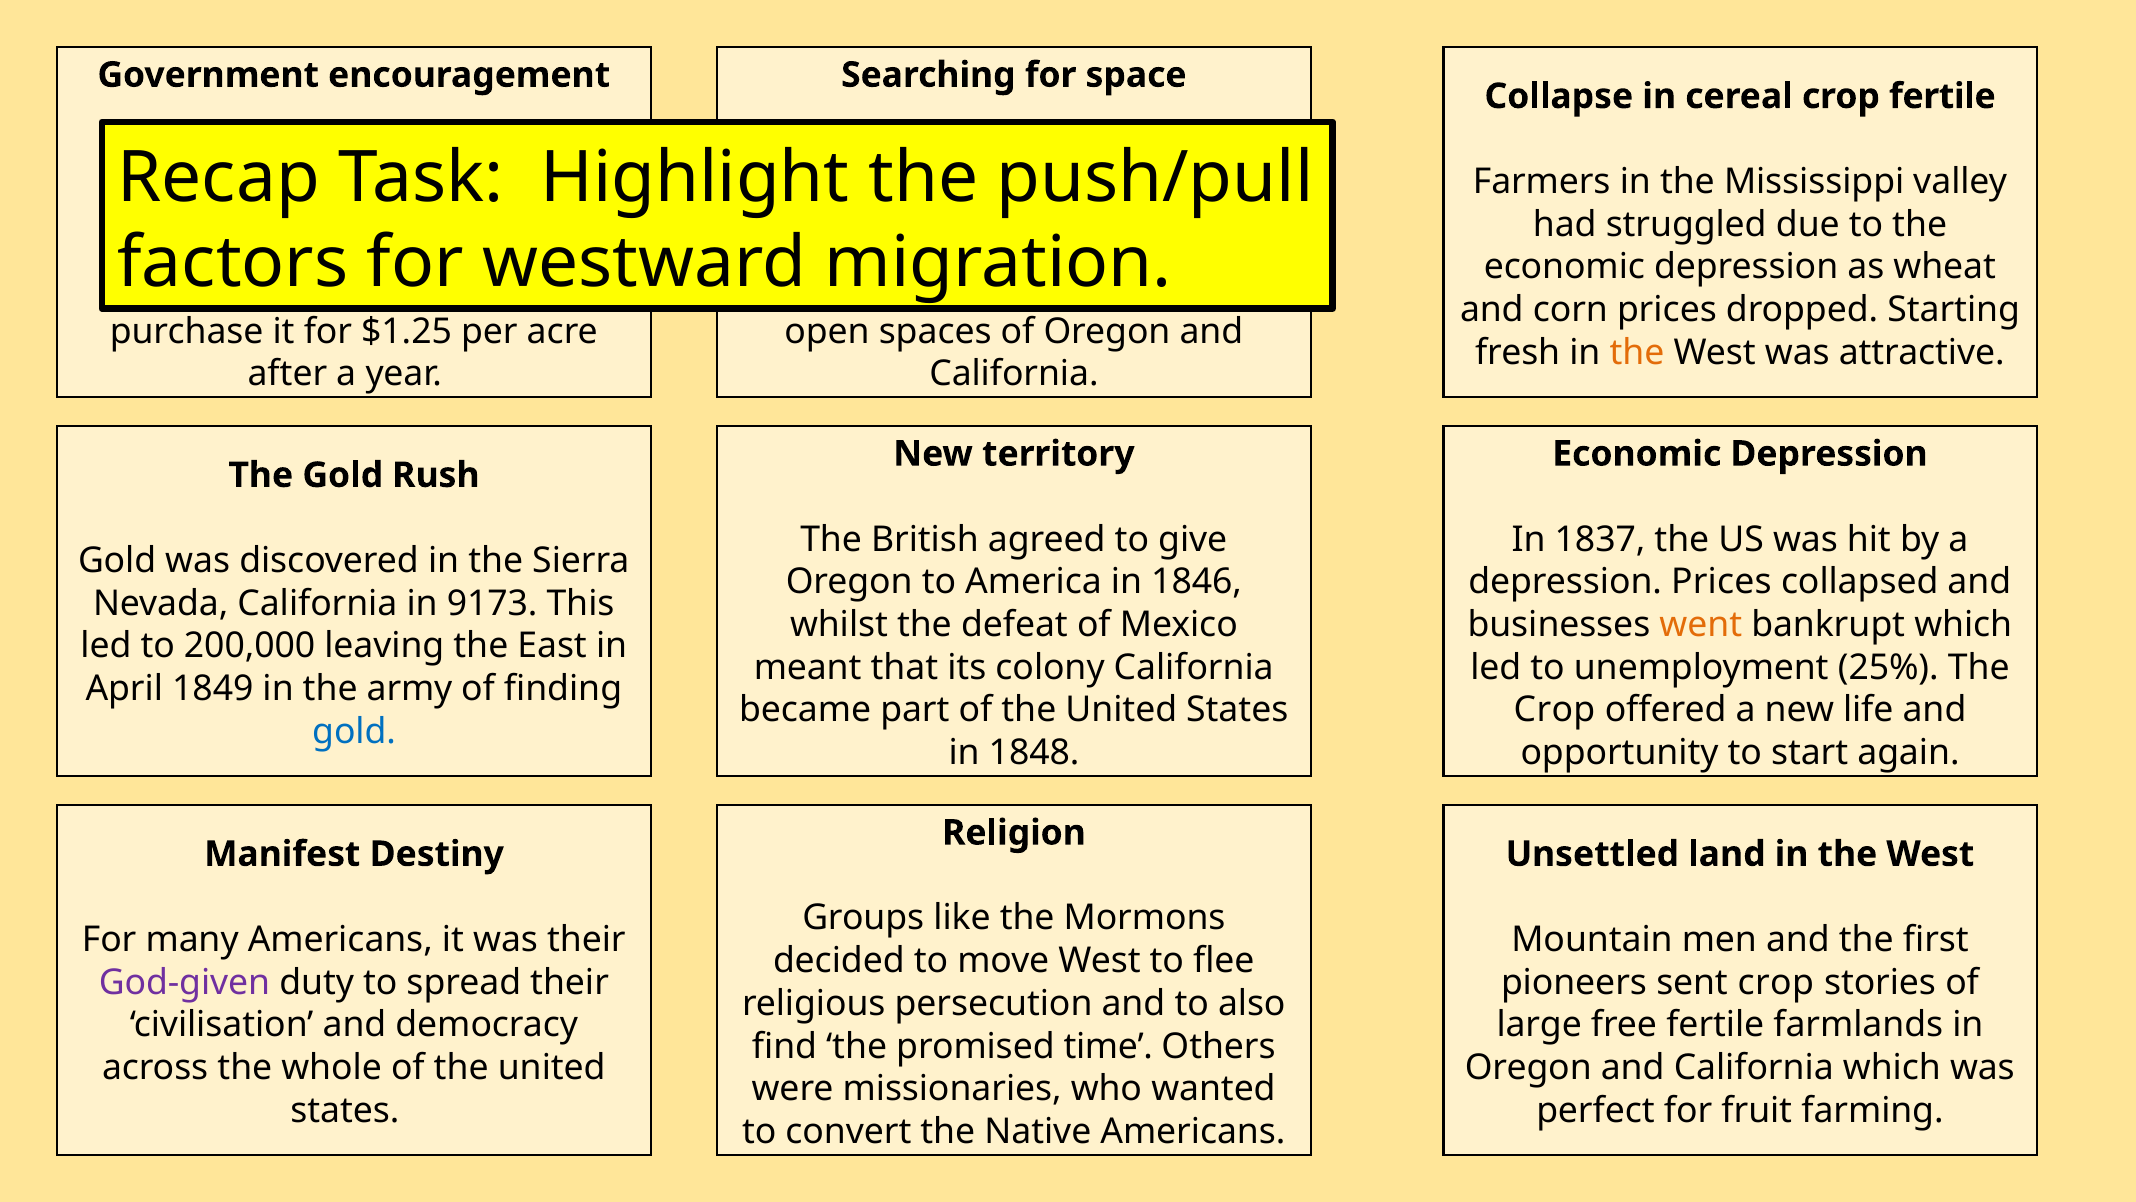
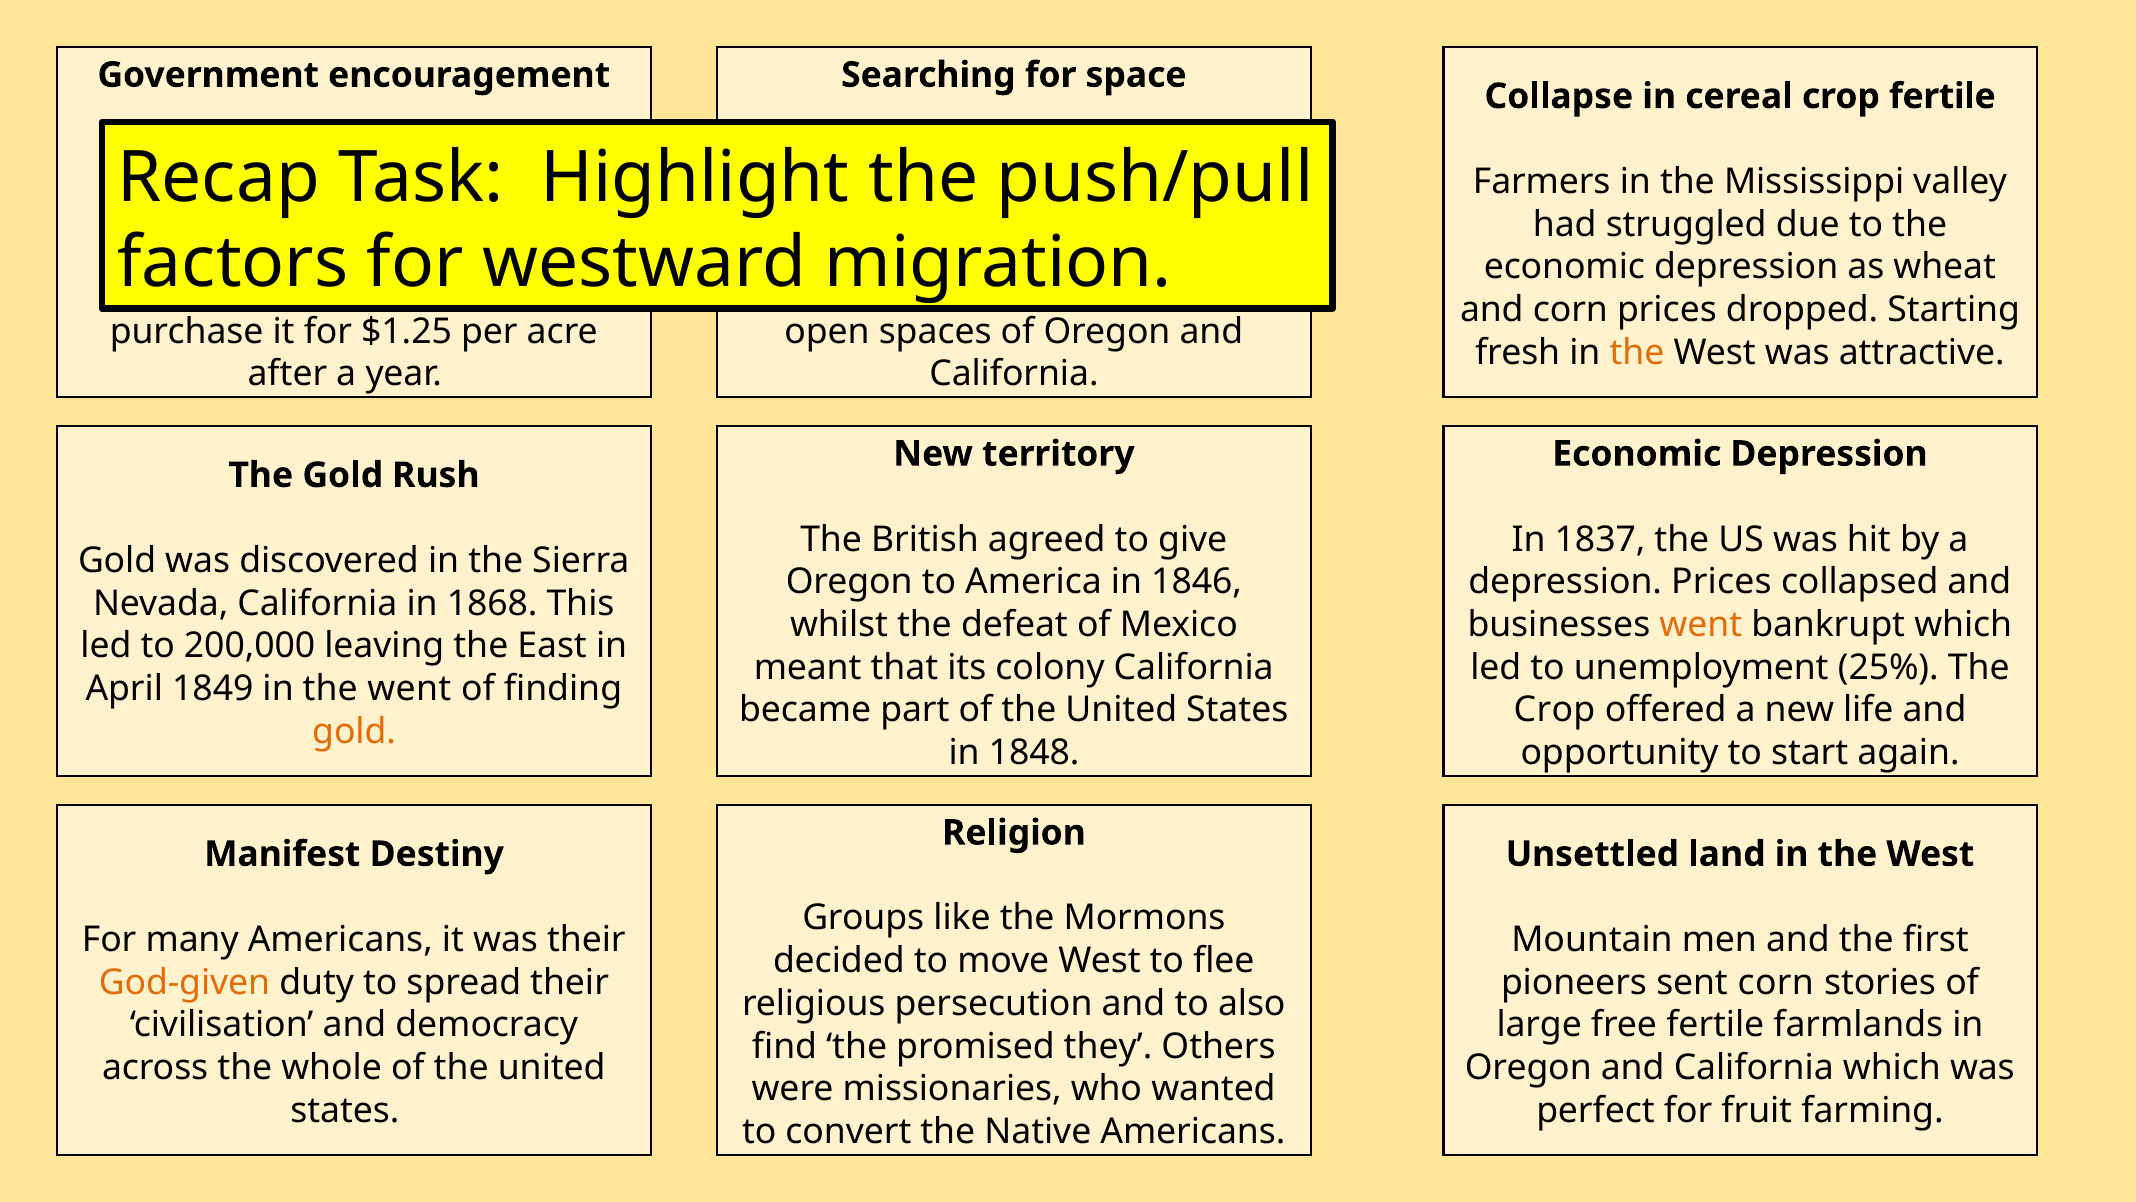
9173: 9173 -> 1868 (492, 603)
the army: army -> went (409, 689)
gold colour: blue -> orange (354, 731)
God-given colour: purple -> orange (184, 982)
sent crop: crop -> corn (1776, 982)
time: time -> they (1108, 1046)
